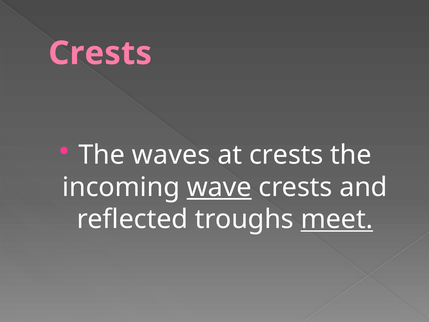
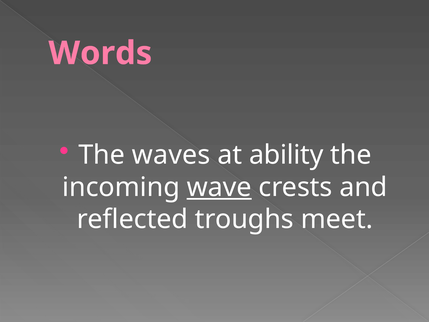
Crests: Crests -> Words (100, 53)
at crests: crests -> ability (286, 155)
meet underline: present -> none (337, 219)
